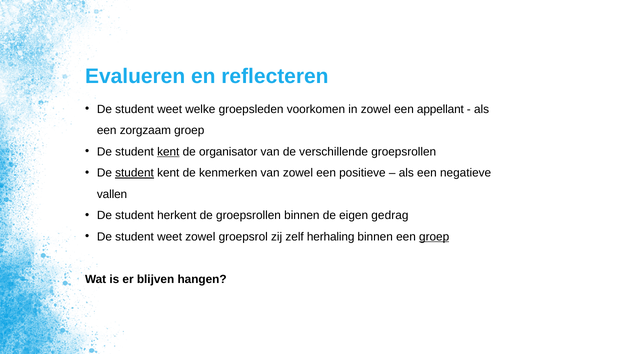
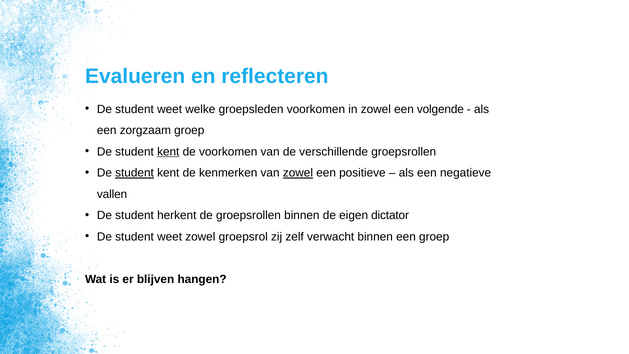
appellant: appellant -> volgende (440, 109)
de organisator: organisator -> voorkomen (228, 152)
zowel underline: none -> present (298, 173)
gedrag: gedrag -> dictator (390, 215)
herhaling: herhaling -> verwacht (331, 237)
groep underline: present -> none (434, 237)
